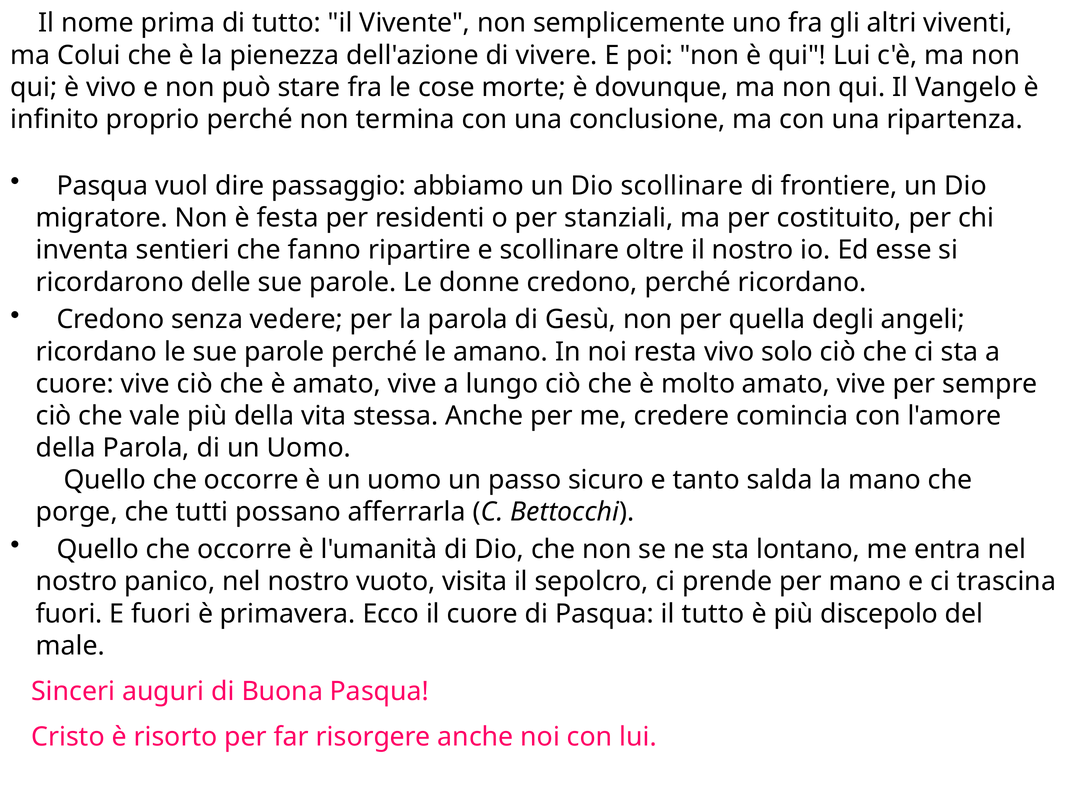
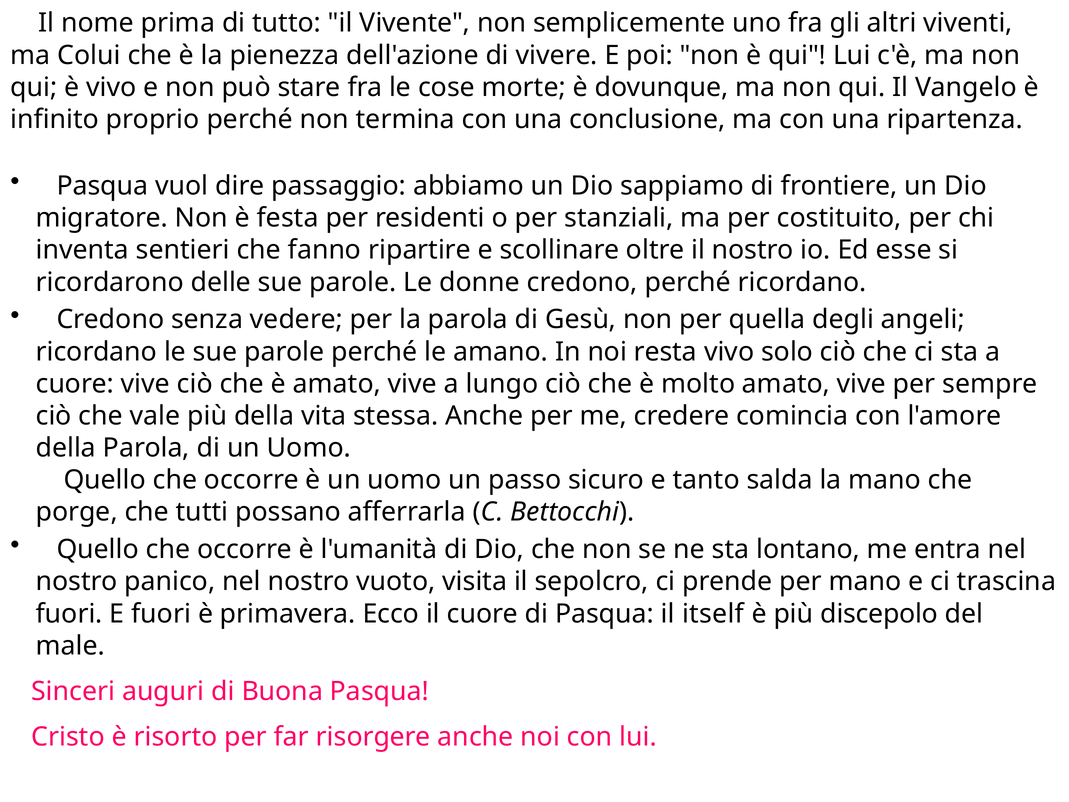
Dio scollinare: scollinare -> sappiamo (682, 186)
il tutto: tutto -> itself (713, 614)
